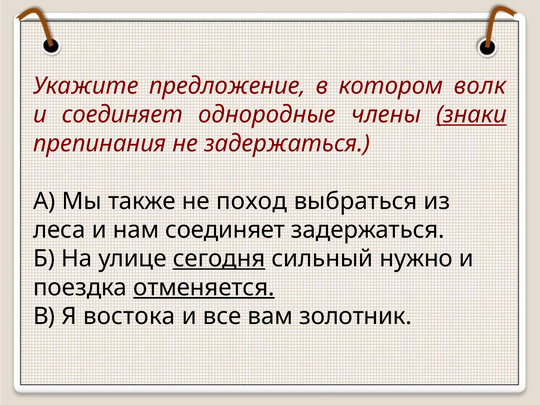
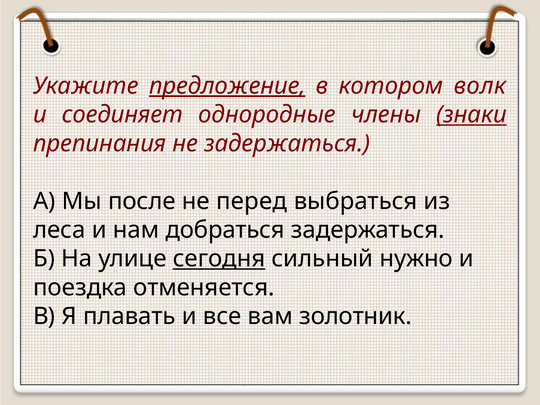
предложение underline: none -> present (227, 86)
также: также -> после (142, 201)
поход: поход -> перед (252, 201)
нам соединяет: соединяет -> добраться (225, 230)
отменяется underline: present -> none (204, 288)
востока: востока -> плавать (129, 316)
